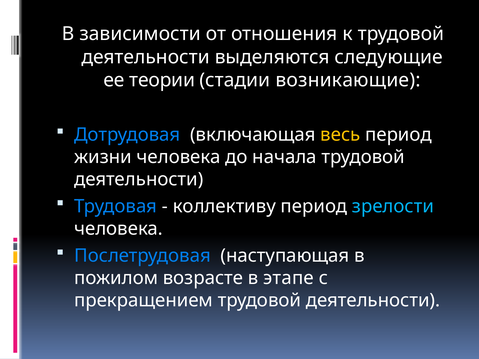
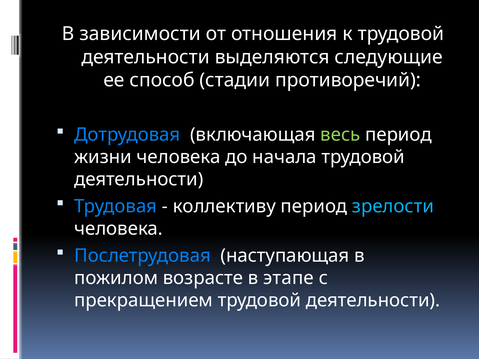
теории: теории -> способ (162, 80)
возникающие: возникающие -> противоречий (348, 80)
весь colour: yellow -> light green (340, 135)
